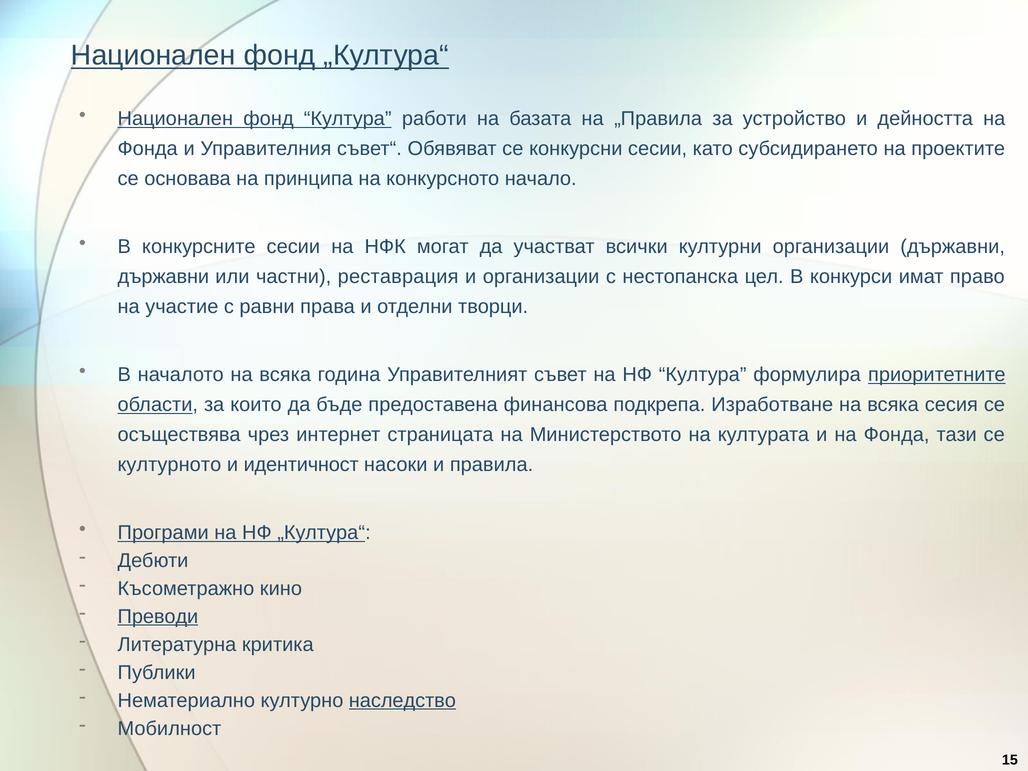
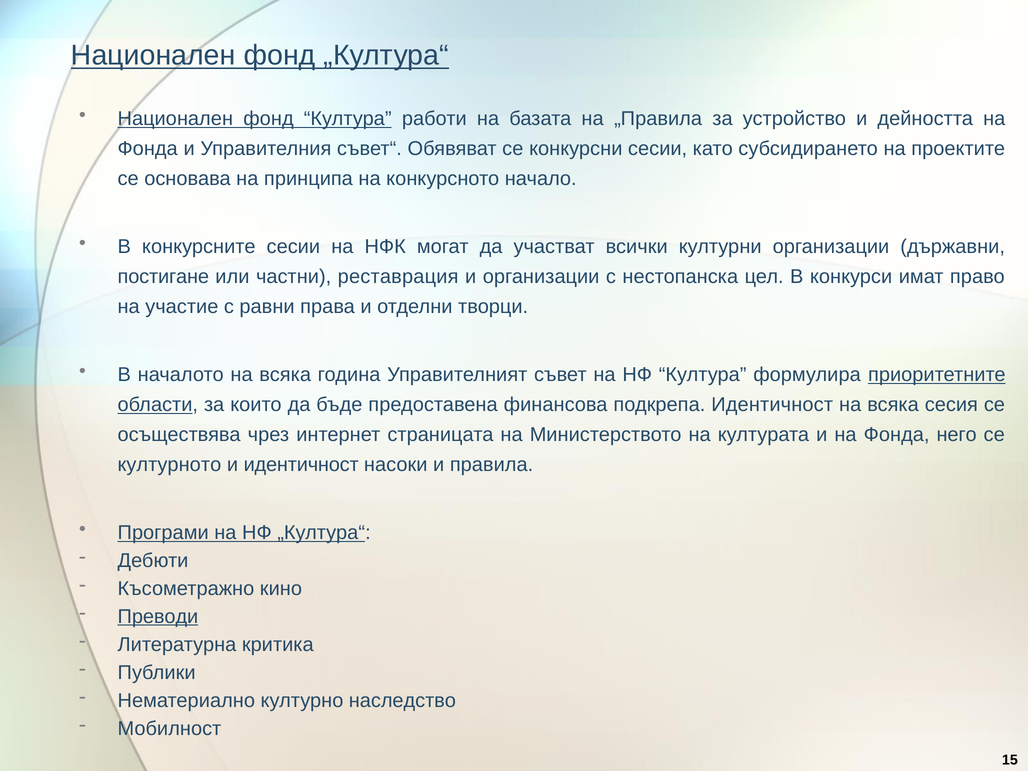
държавни: държавни -> постигане (163, 277)
подкрепа Изработване: Изработване -> Идентичност (772, 405)
тази: тази -> него (957, 435)
наследство underline: present -> none (402, 701)
